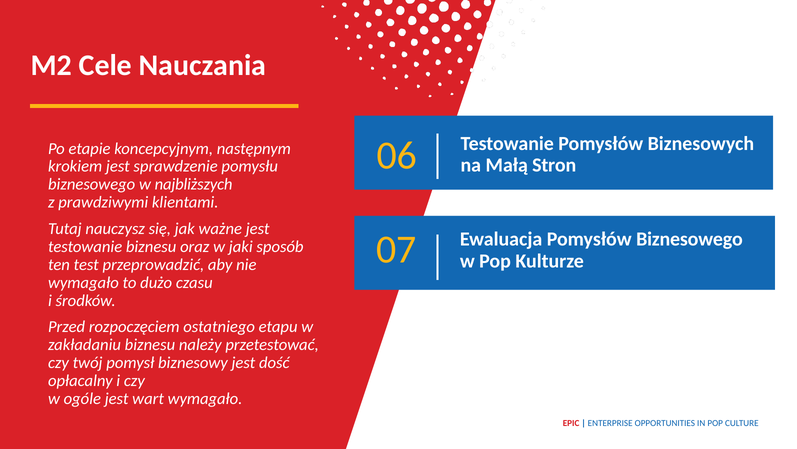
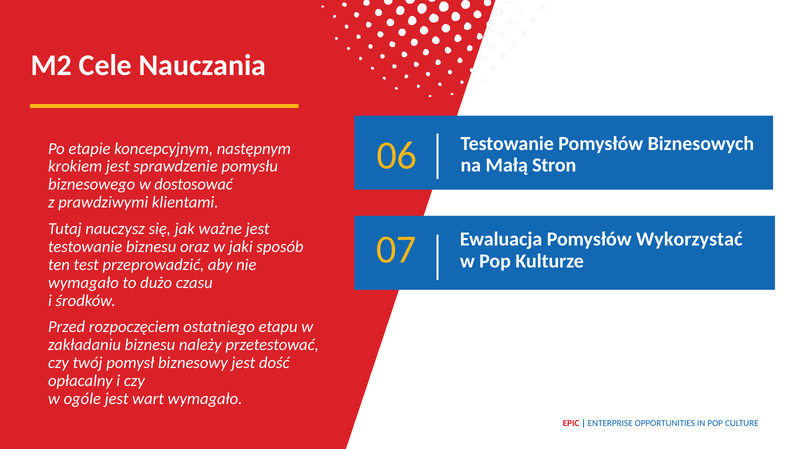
najbliższych: najbliższych -> dostosować (194, 184)
Pomysłów Biznesowego: Biznesowego -> Wykorzystać (689, 239)
